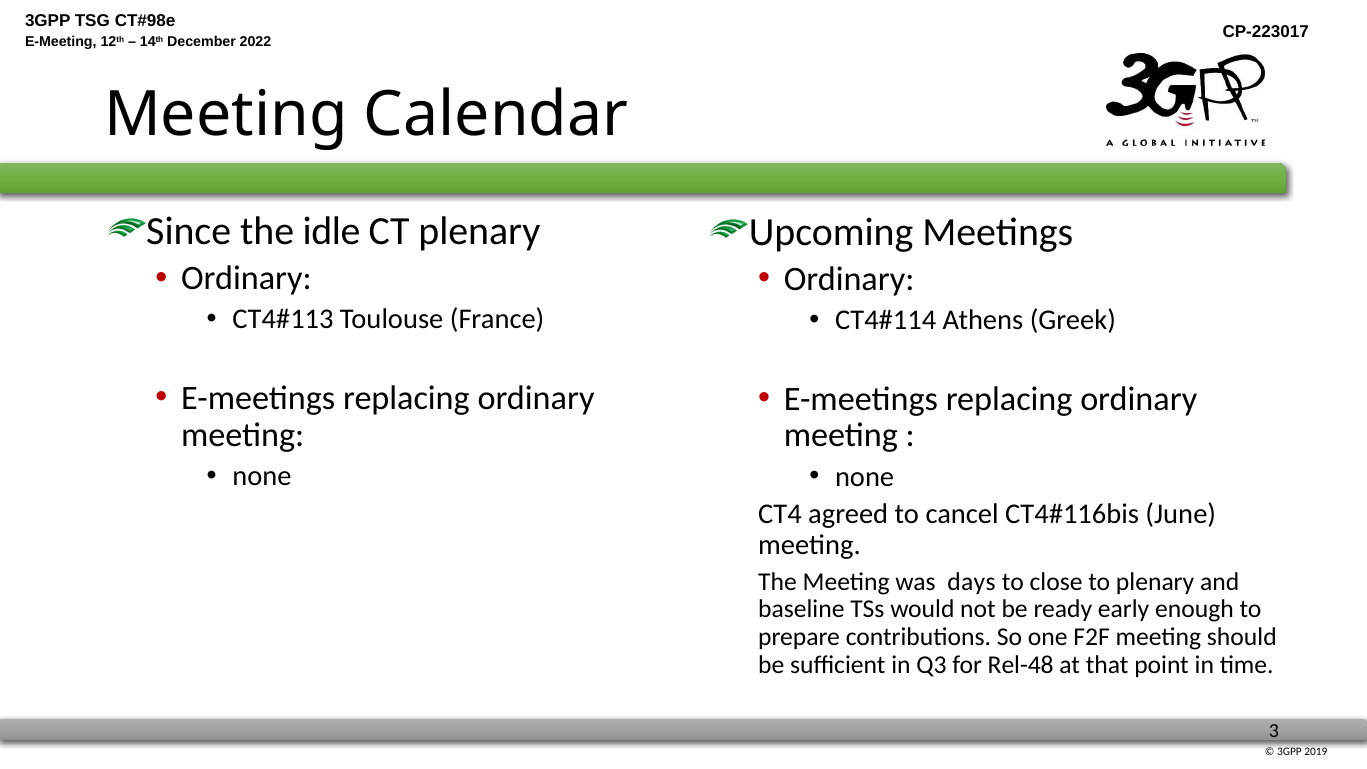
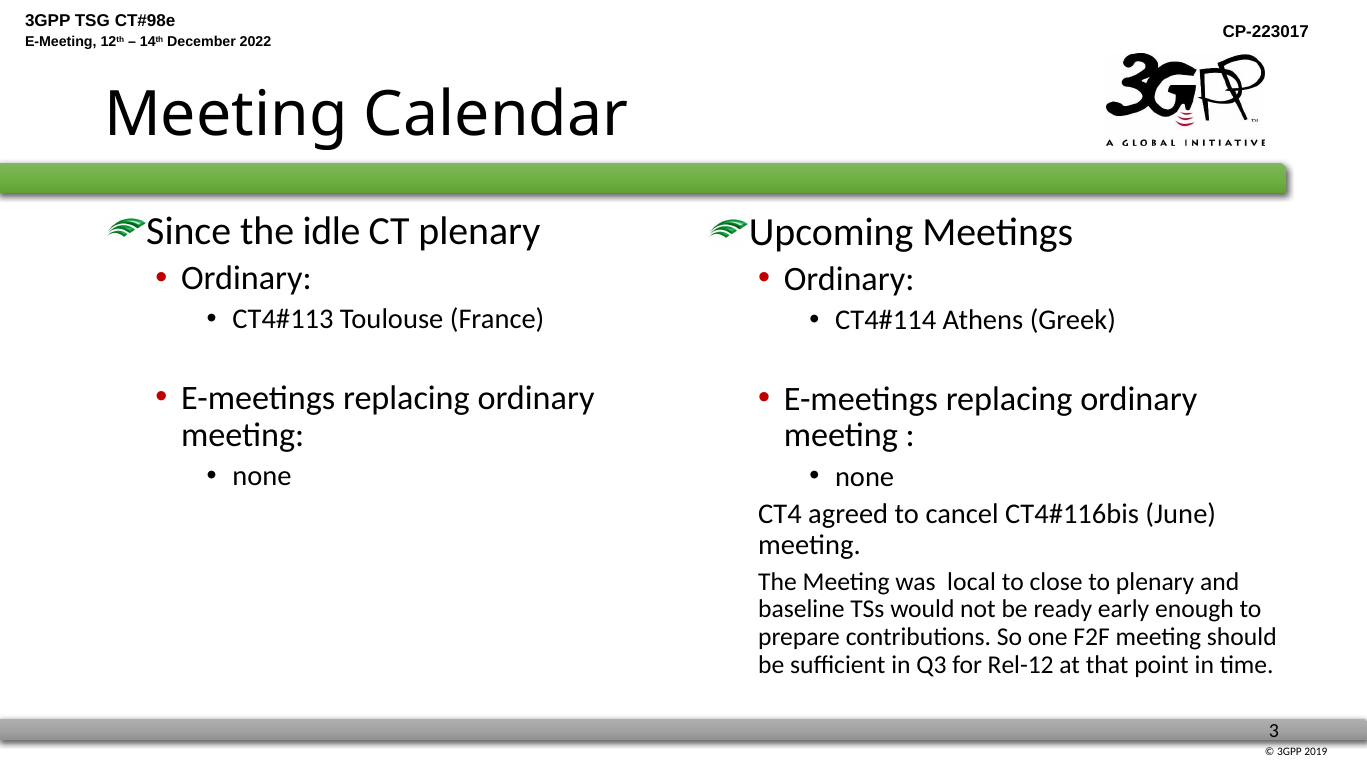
days: days -> local (972, 582)
Rel-48: Rel-48 -> Rel-12 (1021, 665)
